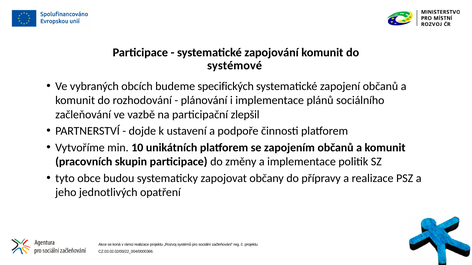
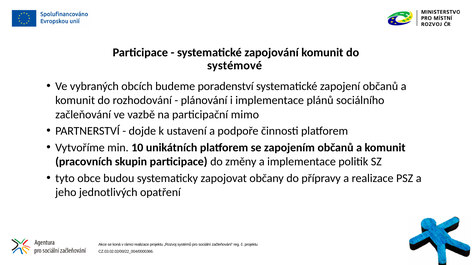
specifických: specifických -> poradenství (226, 86)
zlepšil: zlepšil -> mimo (245, 115)
